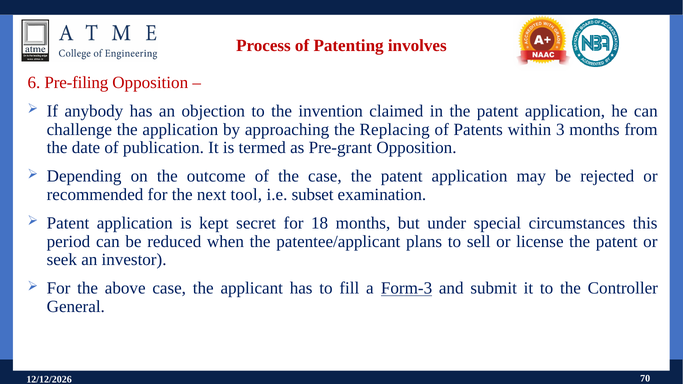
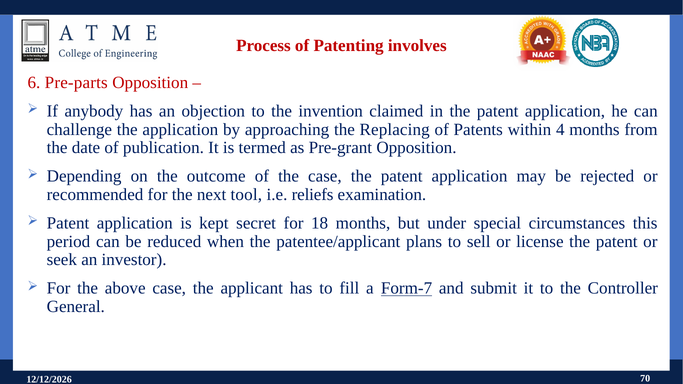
Pre-filing: Pre-filing -> Pre-parts (76, 83)
3: 3 -> 4 (560, 129)
subset: subset -> reliefs (313, 195)
Form-3: Form-3 -> Form-7 (407, 288)
